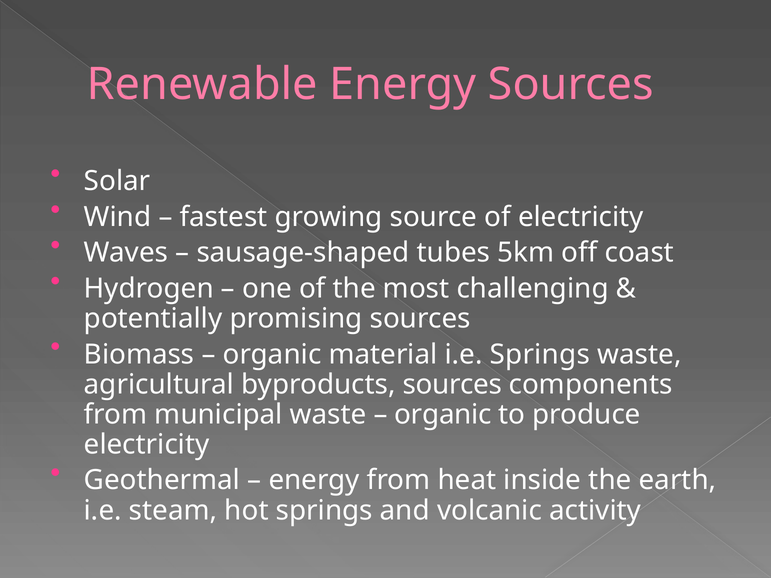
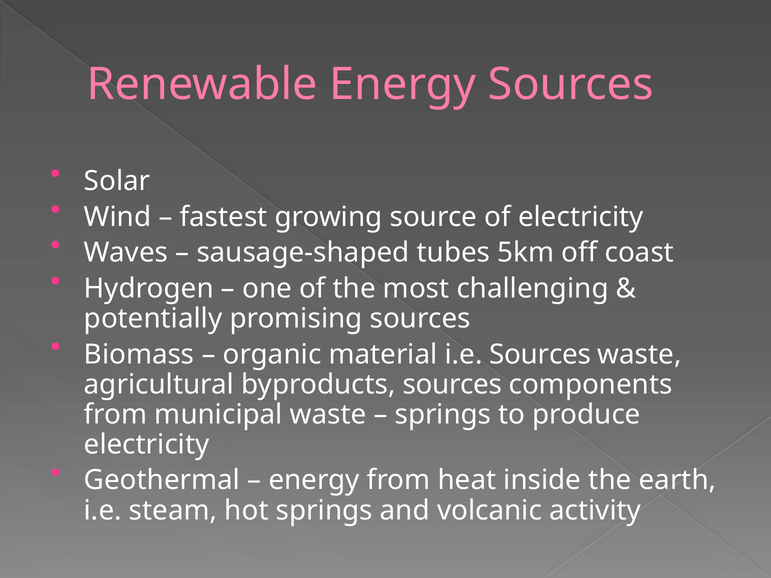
i.e Springs: Springs -> Sources (540, 355)
organic: organic -> springs (443, 415)
